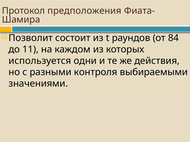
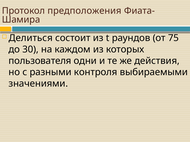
Позволит: Позволит -> Делиться (31, 38)
84: 84 -> 75 (173, 38)
11: 11 -> 30 (31, 50)
используется: используется -> пользователя (40, 61)
